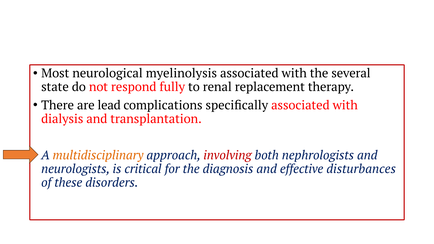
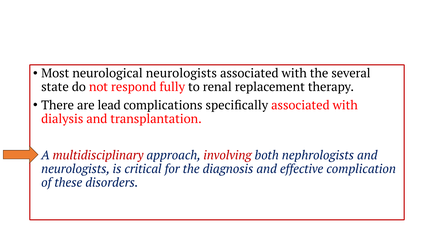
neurological myelinolysis: myelinolysis -> neurologists (181, 73)
multidisciplinary colour: orange -> red (98, 155)
disturbances: disturbances -> complication (361, 169)
